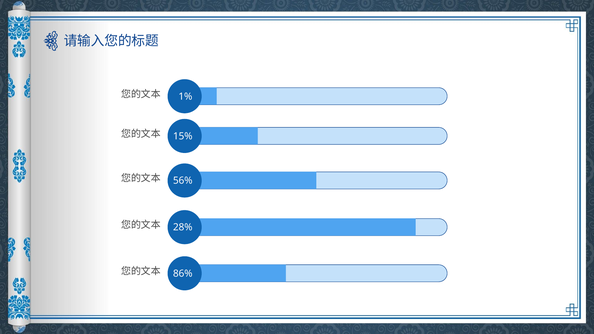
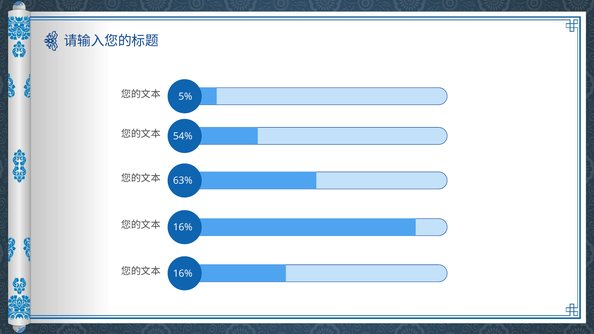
1%: 1% -> 5% (185, 96)
15%: 15% -> 54% (183, 136)
56%: 56% -> 63% (183, 181)
28%: 28% -> 16% (183, 227)
86%: 86% -> 16% (183, 274)
